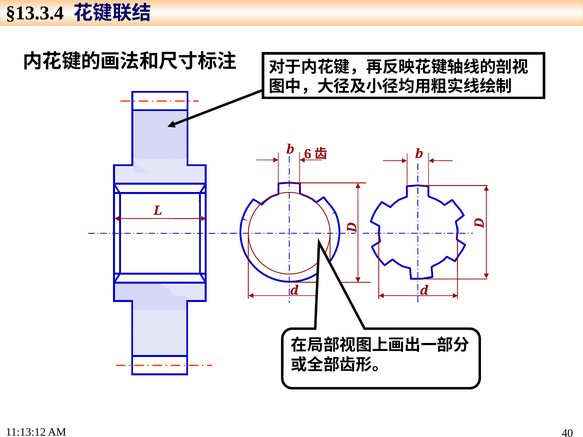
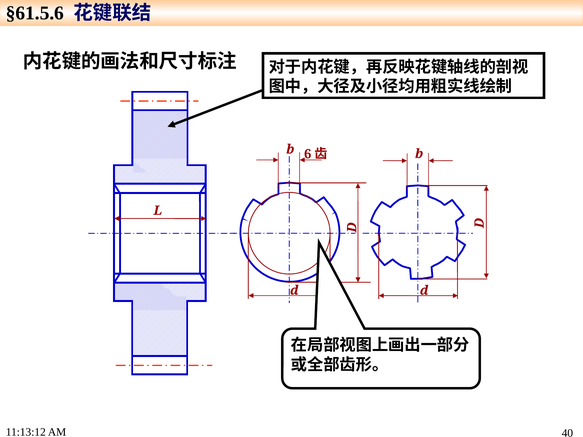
§13.3.4: §13.3.4 -> §61.5.6 (35, 13)
